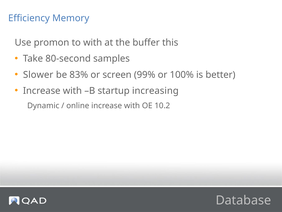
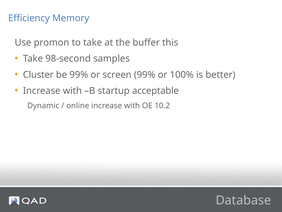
to with: with -> take (93, 43)
80-second: 80-second -> 98-second (68, 59)
Slower: Slower -> Cluster (38, 75)
be 83%: 83% -> 99% (79, 75)
increasing: increasing -> acceptable (155, 91)
